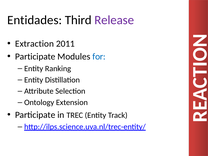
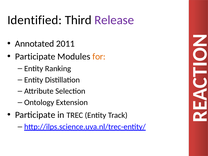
Entidades: Entidades -> Identified (35, 20)
Extraction: Extraction -> Annotated (35, 44)
for colour: blue -> orange (99, 57)
